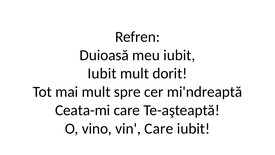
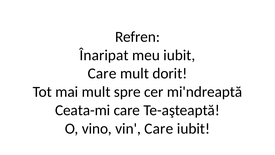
Duioasă: Duioasă -> Înaripat (104, 55)
Iubit: Iubit -> Care (102, 73)
